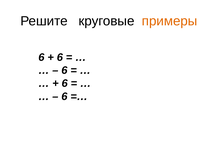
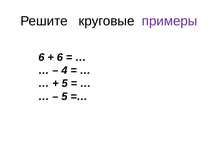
примеры colour: orange -> purple (170, 21)
6: 6 -> 4 (64, 71)
6: 6 -> 5 (65, 84)
6: 6 -> 5 (64, 97)
